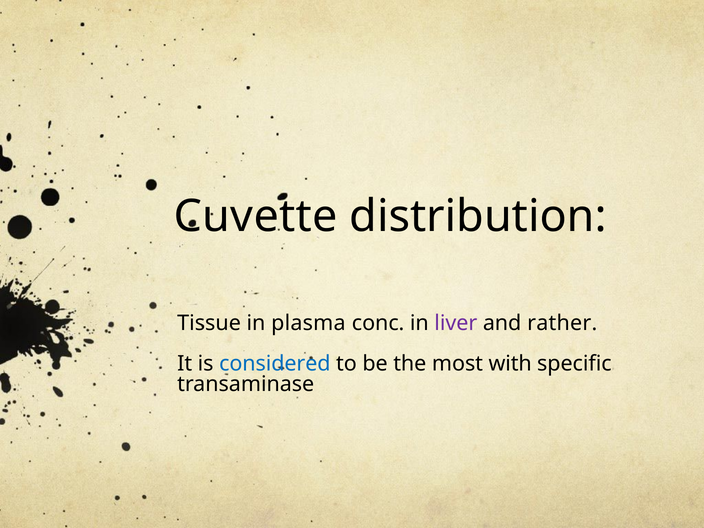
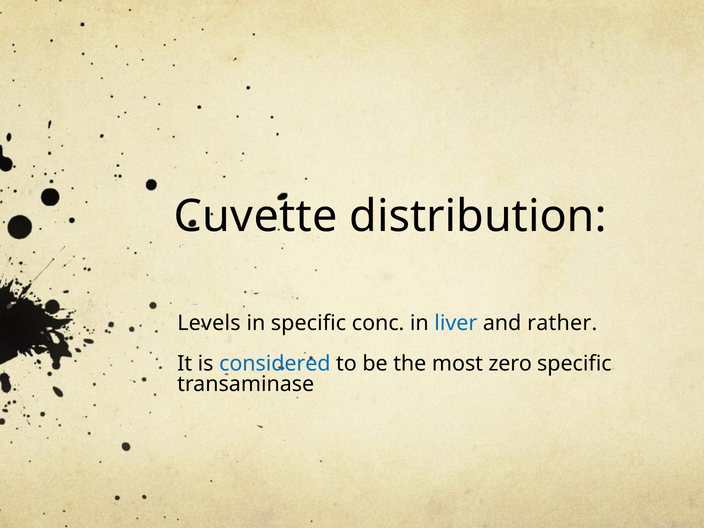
Tissue: Tissue -> Levels (209, 323)
in plasma: plasma -> specific (309, 323)
liver colour: purple -> blue (456, 323)
with: with -> zero (510, 363)
